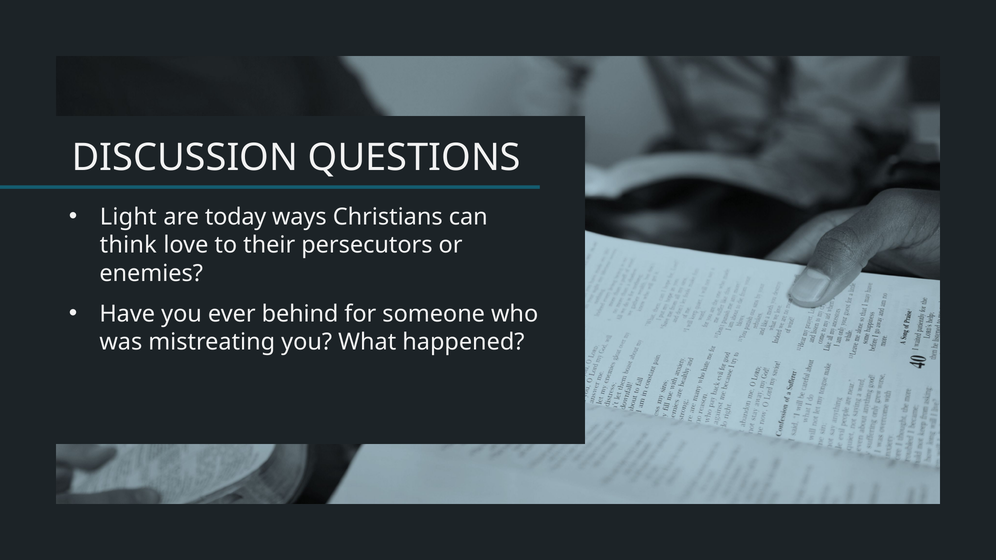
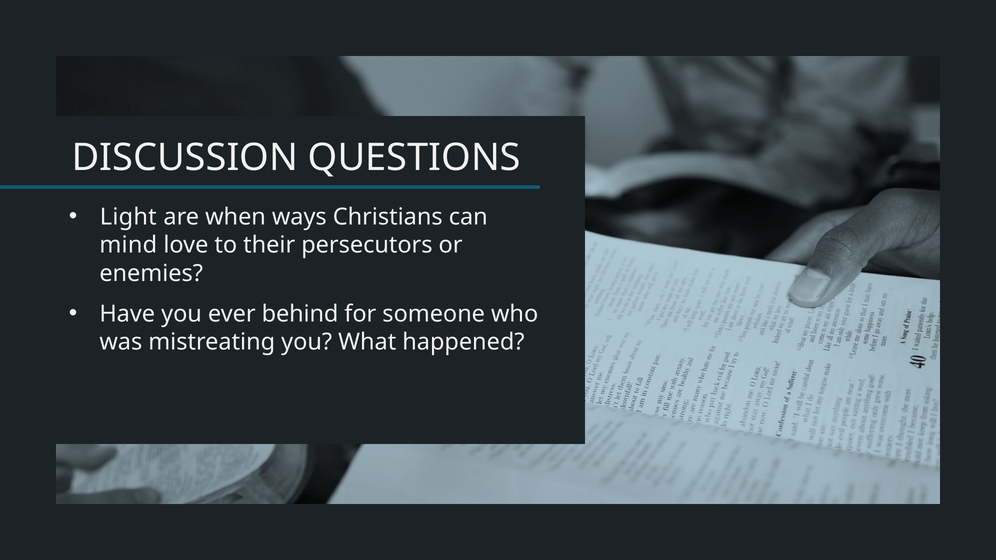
today: today -> when (236, 217)
think: think -> mind (128, 245)
